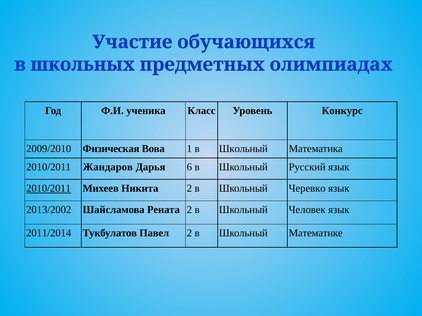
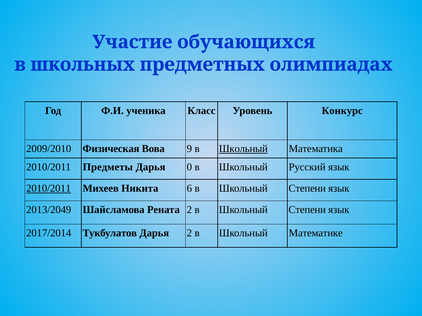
1: 1 -> 9 (189, 149)
Школьный underline: none -> present (243, 149)
Жандаров: Жандаров -> Предметы (108, 167)
6: 6 -> 0 (189, 167)
Никита 2: 2 -> 6 (189, 189)
Черевко: Черевко -> Степени (307, 189)
2013/2002: 2013/2002 -> 2013/2049 (49, 210)
2 в Школьный Человек: Человек -> Степени (307, 210)
2011/2014: 2011/2014 -> 2017/2014 (49, 234)
Тукбулатов Павел: Павел -> Дарья (154, 234)
